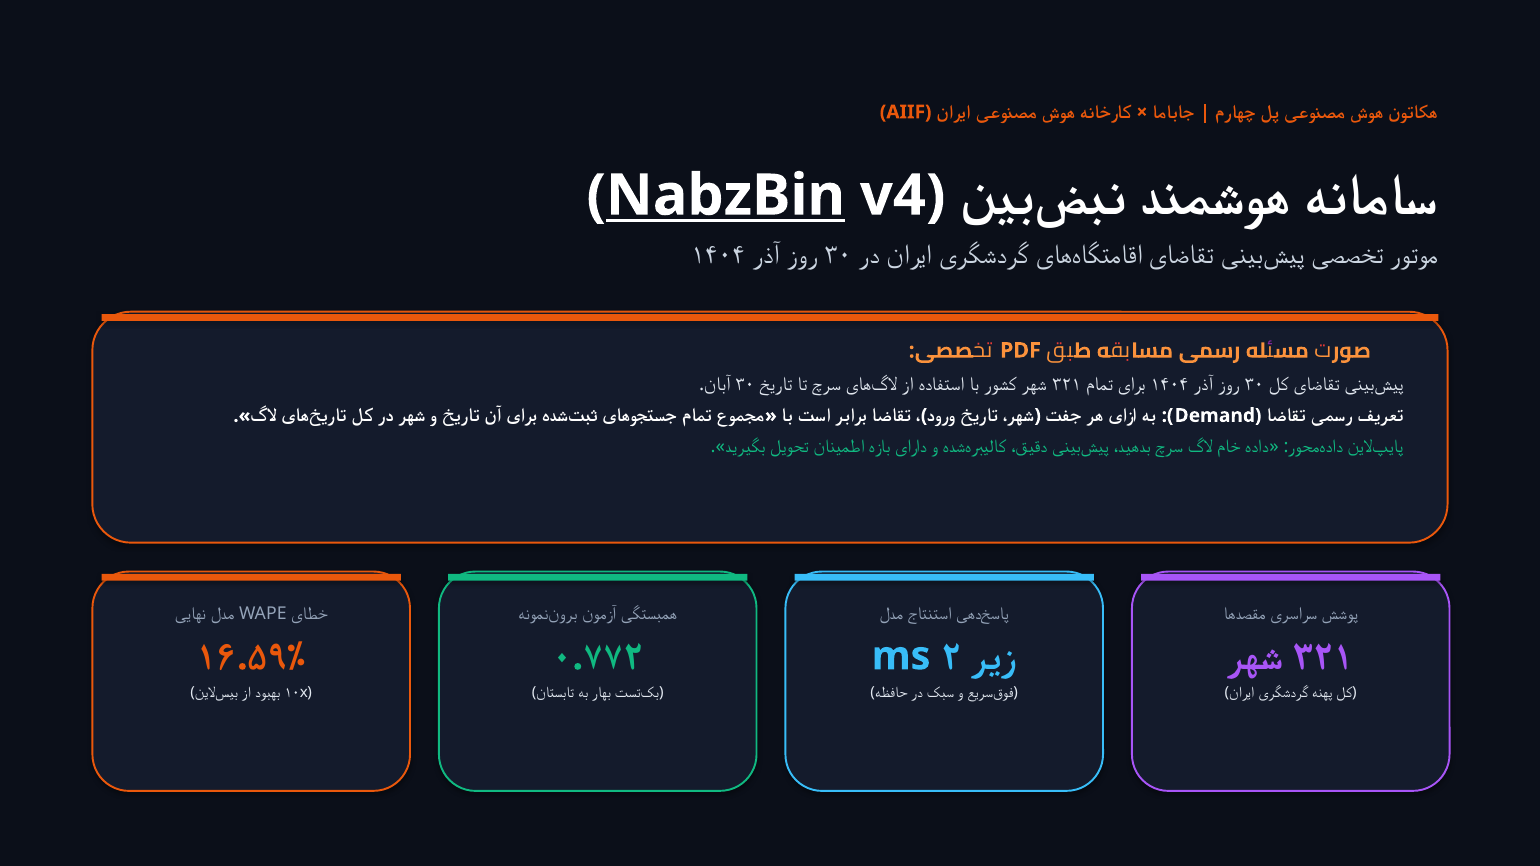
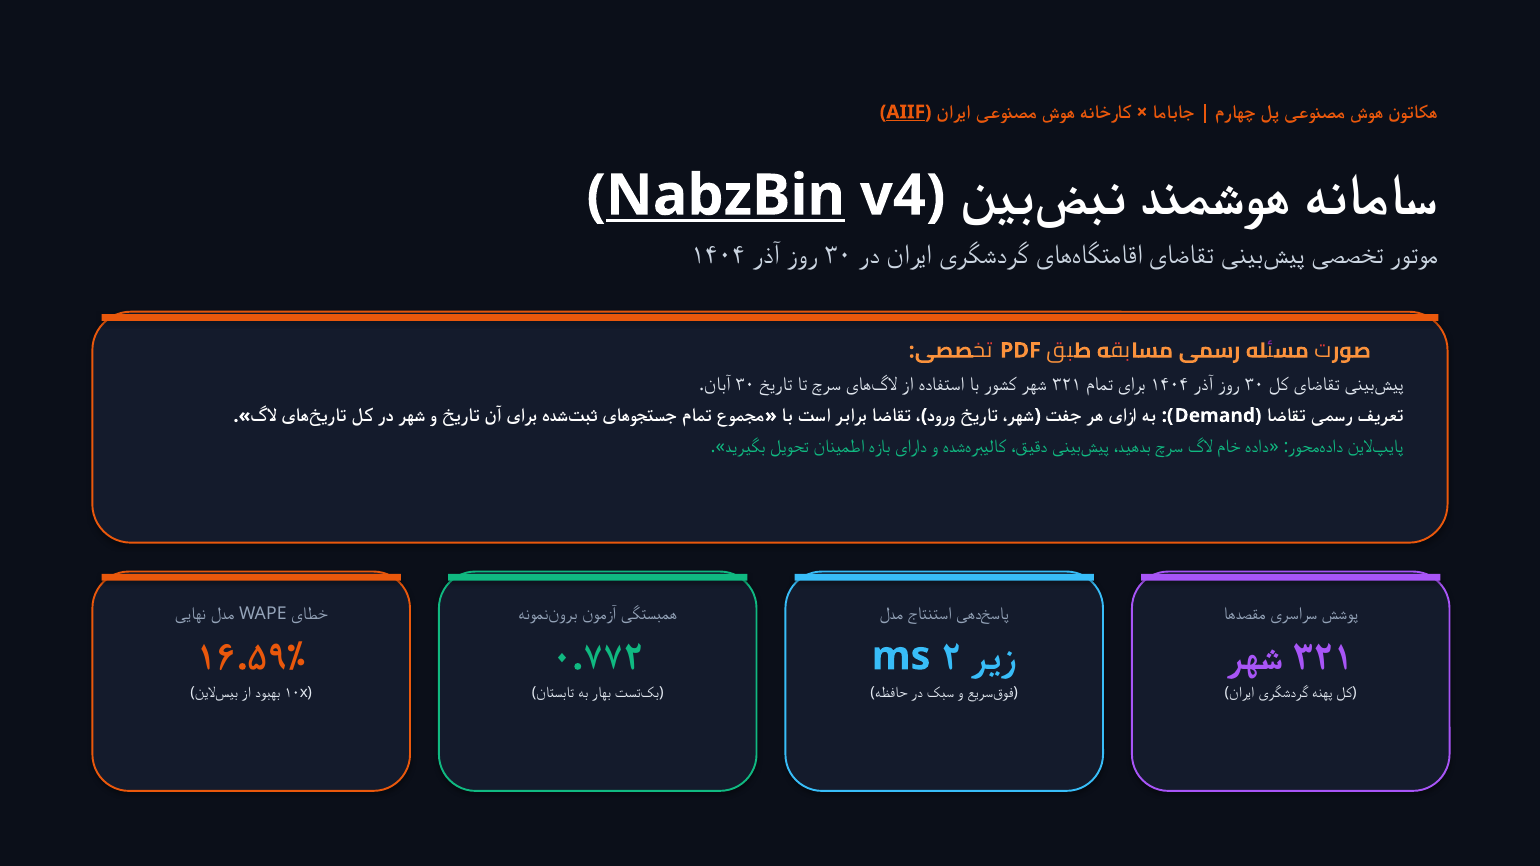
AIIF underline: none -> present (906, 112)
